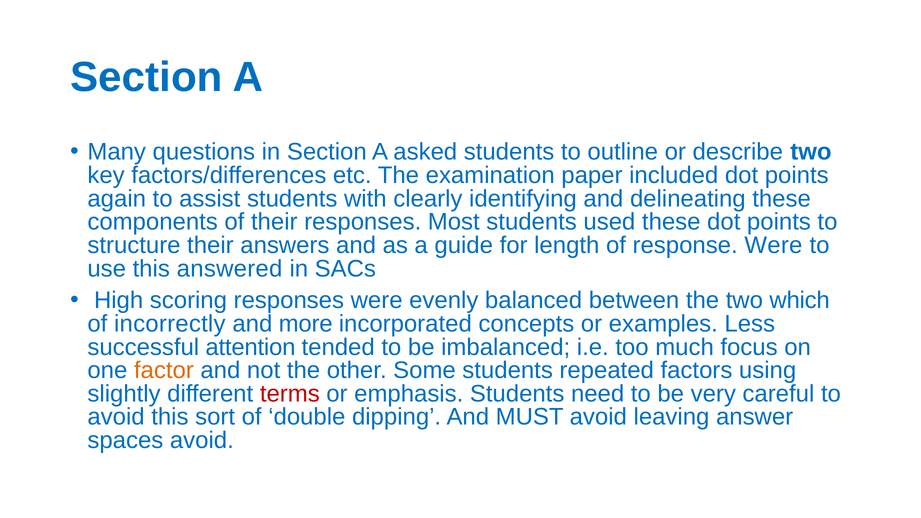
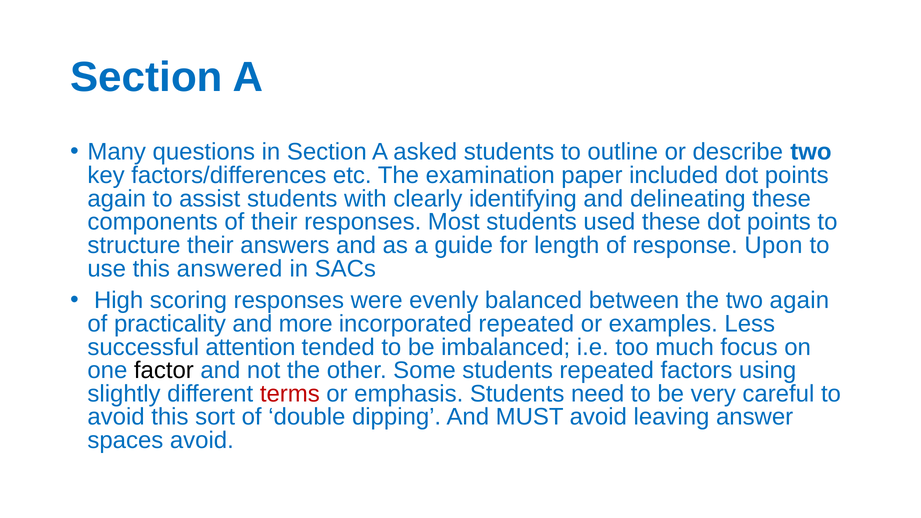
response Were: Were -> Upon (773, 245)
two which: which -> again (799, 301)
incorrectly: incorrectly -> practicality (170, 324)
incorporated concepts: concepts -> repeated (526, 324)
factor colour: orange -> black (164, 370)
